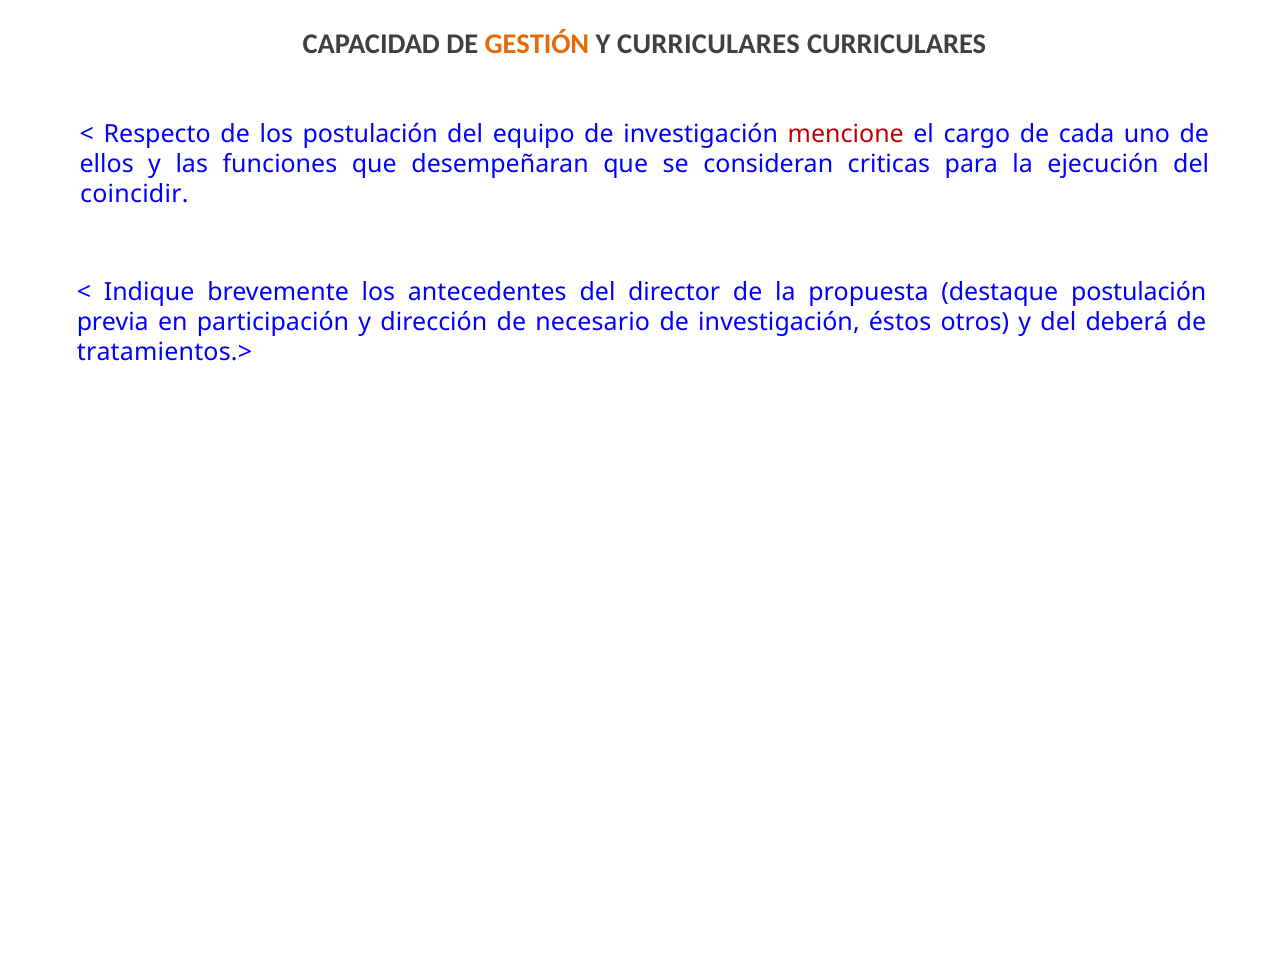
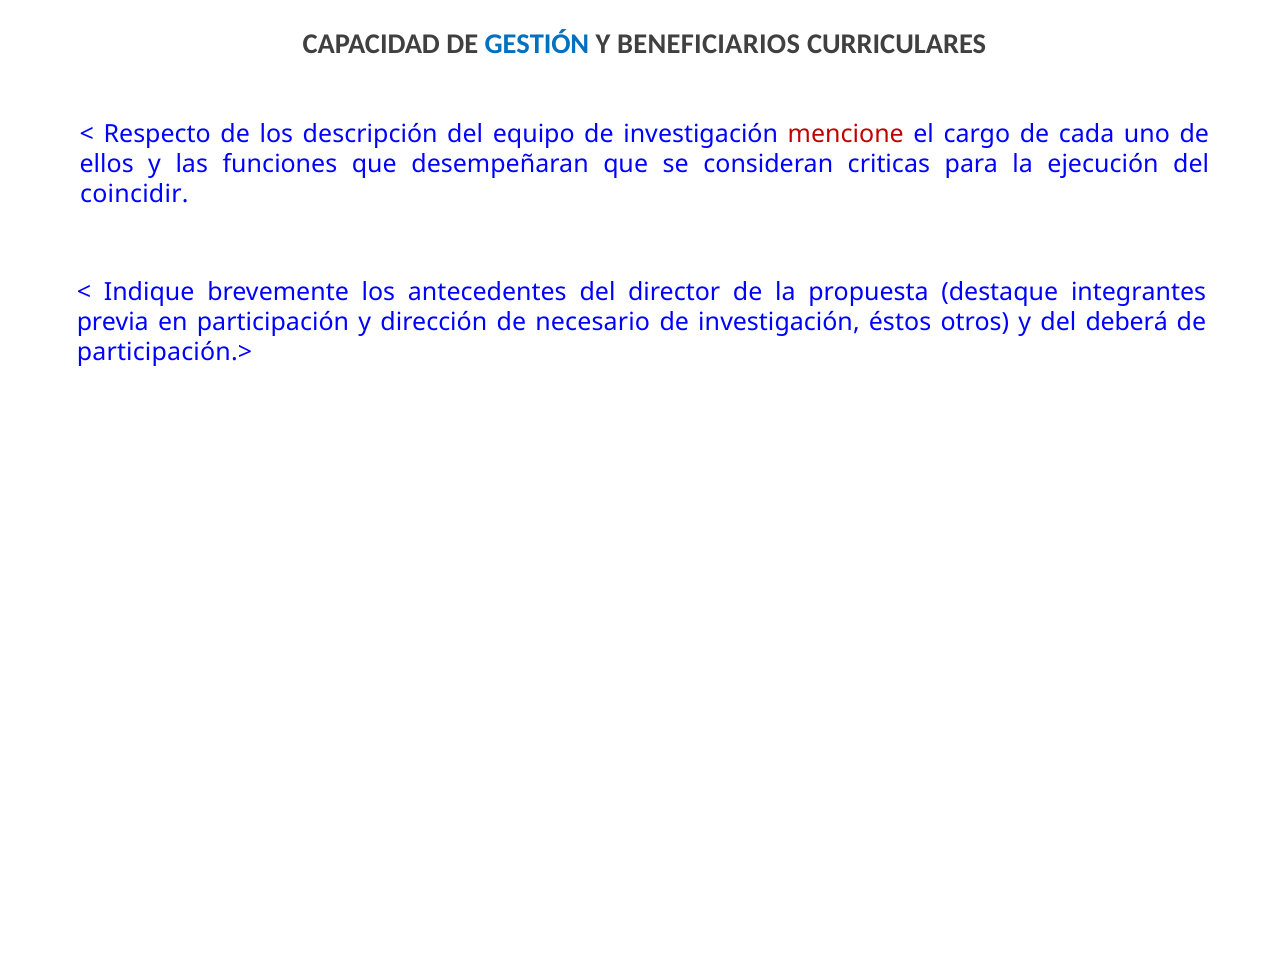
GESTIÓN colour: orange -> blue (537, 44)
Y CURRICULARES: CURRICULARES -> BENEFICIARIOS (709, 44)
los postulación: postulación -> descripción (370, 135)
destaque postulación: postulación -> integrantes (1139, 292)
tratamientos.>: tratamientos.> -> participación.> (164, 352)
